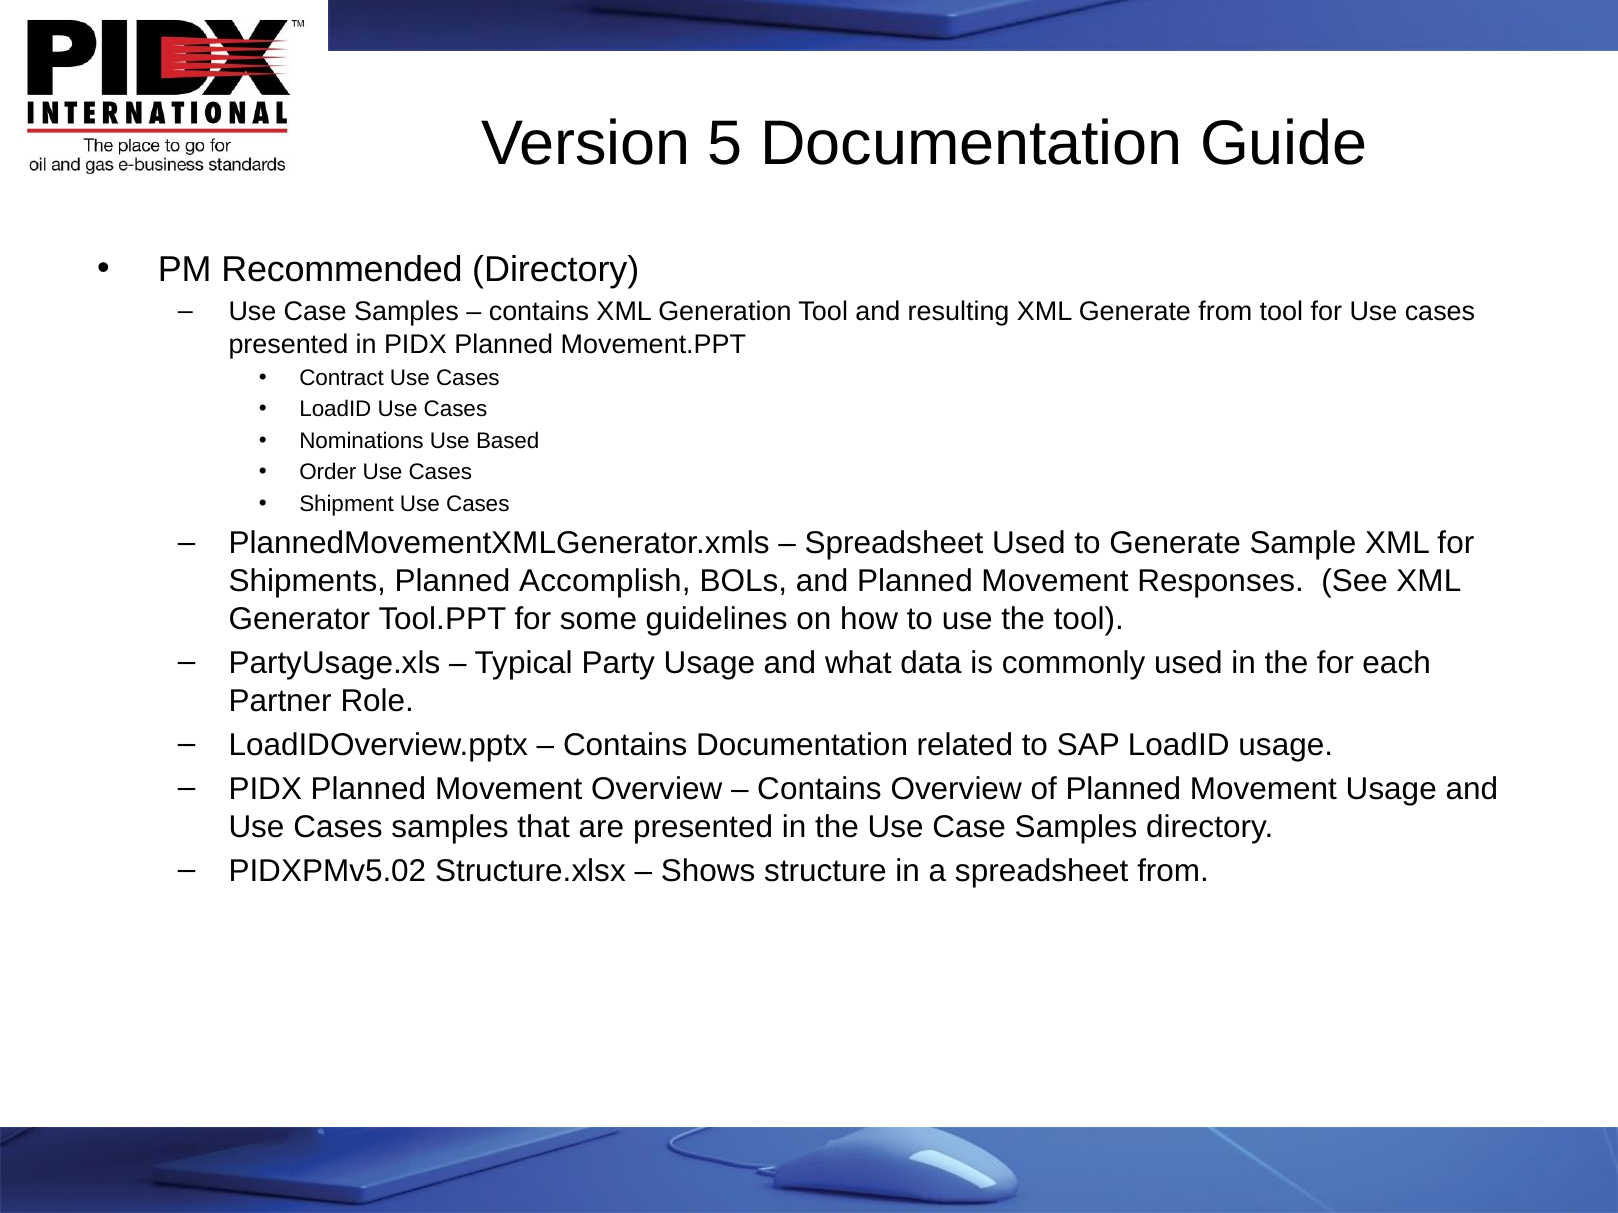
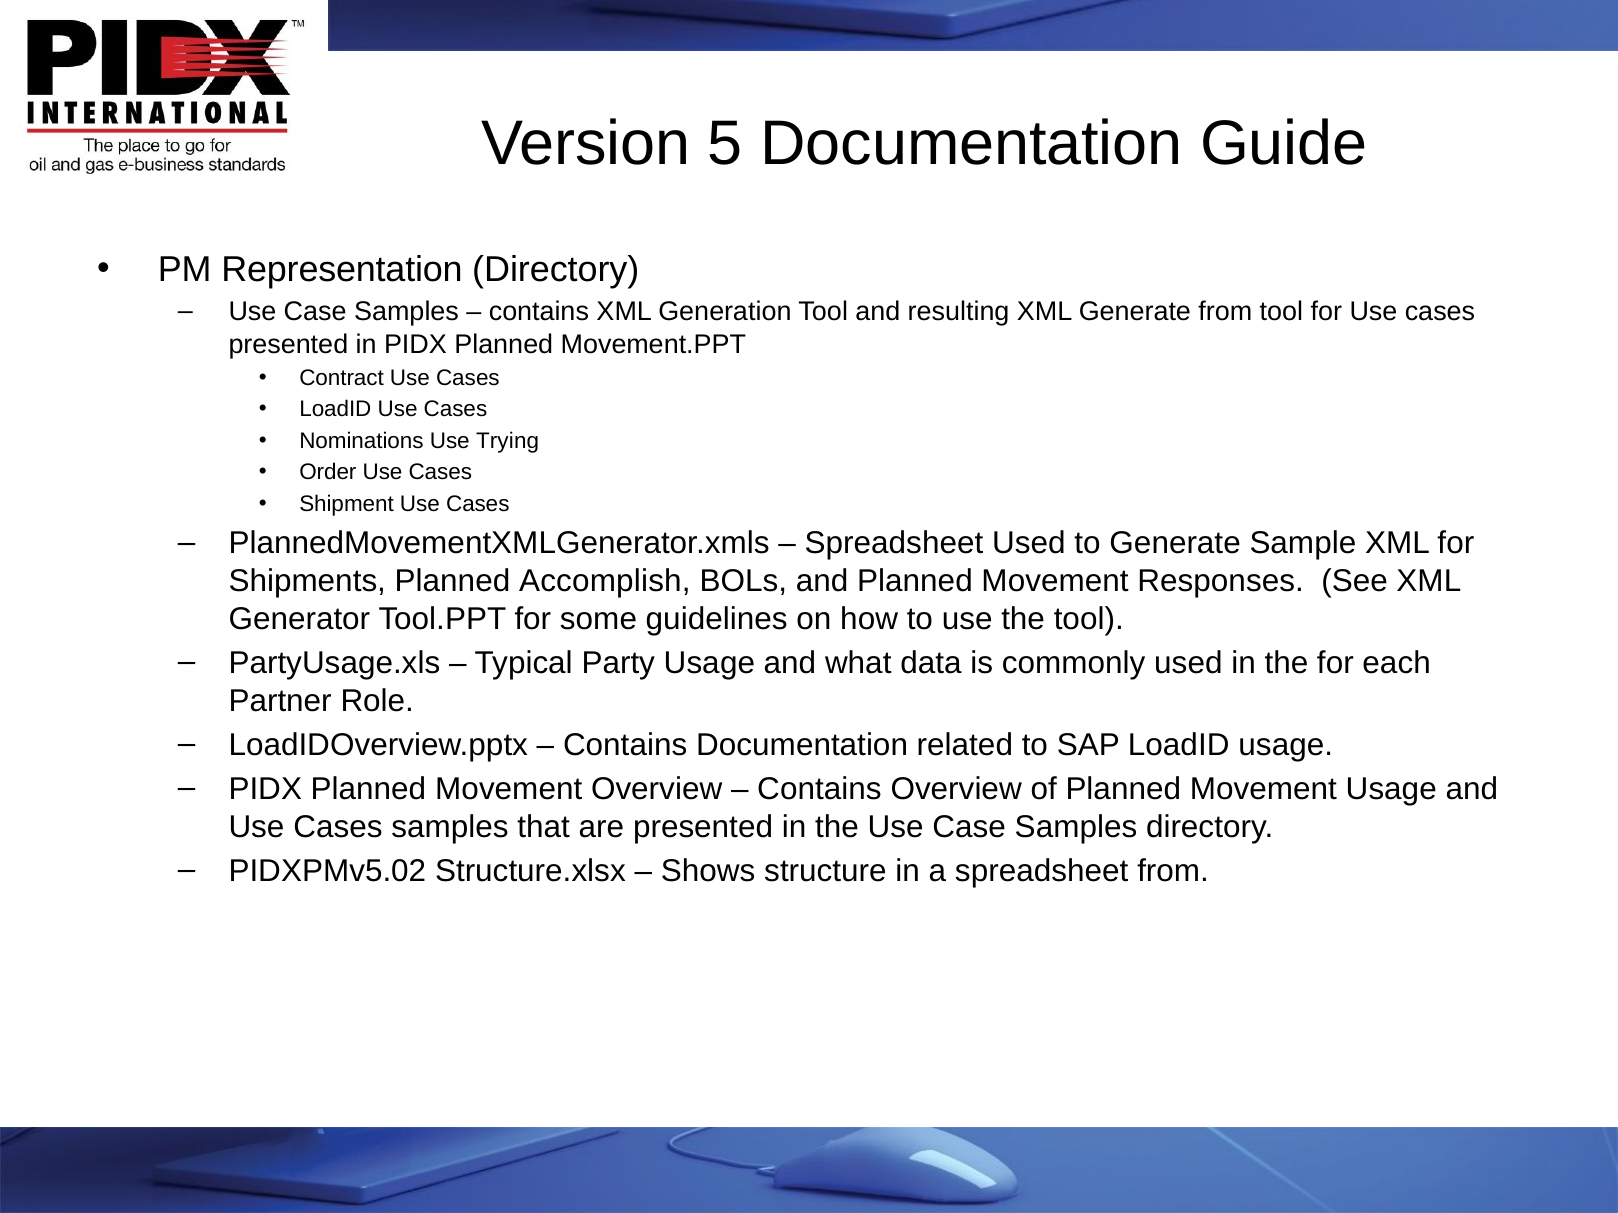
Recommended: Recommended -> Representation (342, 269)
Based: Based -> Trying (508, 441)
